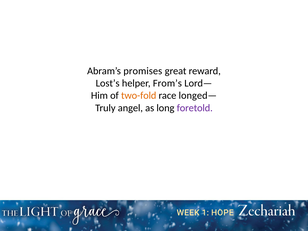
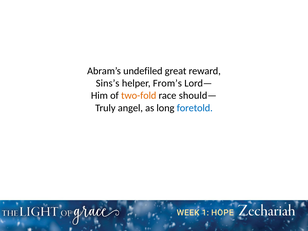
promises: promises -> undefiled (143, 71)
Lost’s: Lost’s -> Sins’s (108, 83)
longed—: longed— -> should— (198, 96)
foretold colour: purple -> blue (195, 108)
